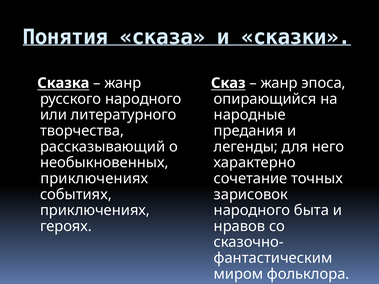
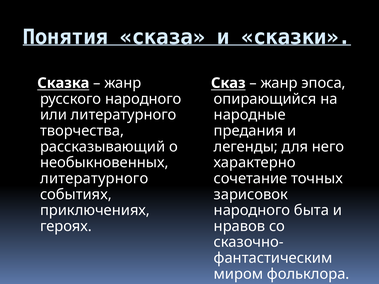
приключениях: приключениях -> литературного (94, 179)
